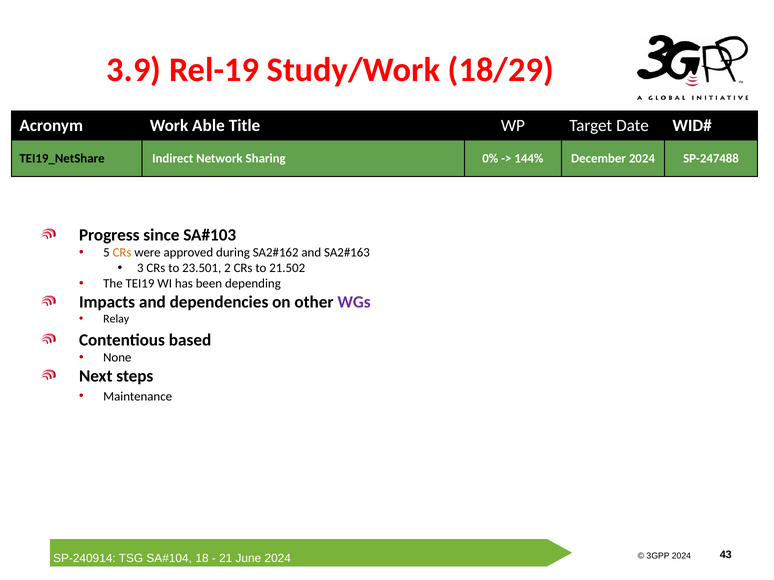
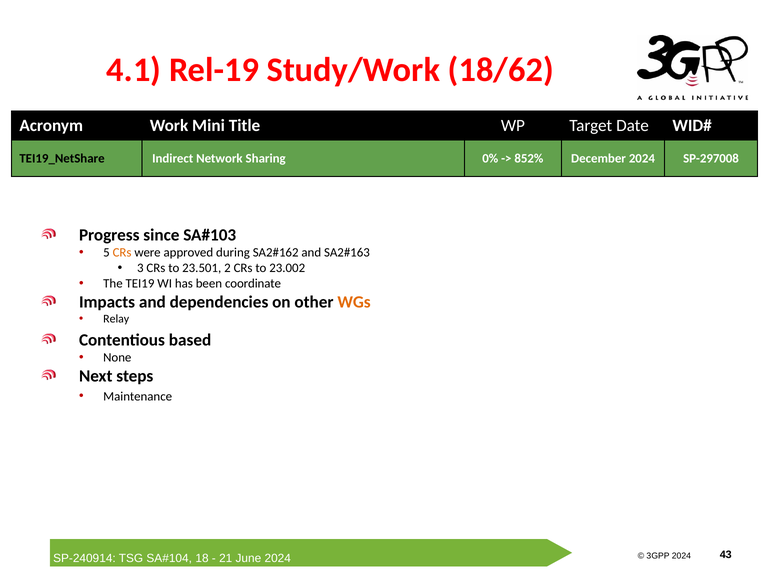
3.9: 3.9 -> 4.1 (134, 70)
18/29: 18/29 -> 18/62 (501, 70)
Able: Able -> Mini (208, 126)
144%: 144% -> 852% (529, 158)
SP-247488: SP-247488 -> SP-297008 (711, 158)
21.502: 21.502 -> 23.002 (287, 268)
depending: depending -> coordinate (253, 284)
WGs colour: purple -> orange (354, 302)
